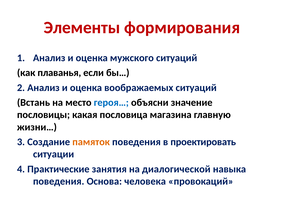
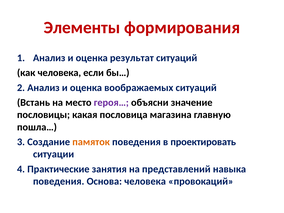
мужского: мужского -> результат (132, 58)
как плаванья: плаванья -> человека (59, 73)
героя… colour: blue -> purple (111, 102)
жизни…: жизни… -> пошла… (37, 127)
диалогической: диалогической -> представлений (176, 169)
